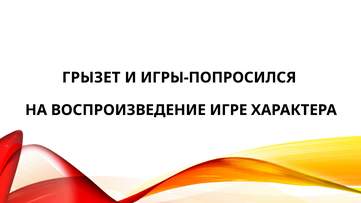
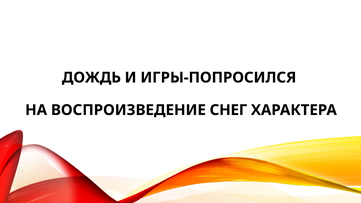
ГРЫЗЕТ: ГРЫЗЕТ -> ДОЖДЬ (91, 78)
ИГРЕ: ИГРЕ -> СНЕГ (228, 110)
